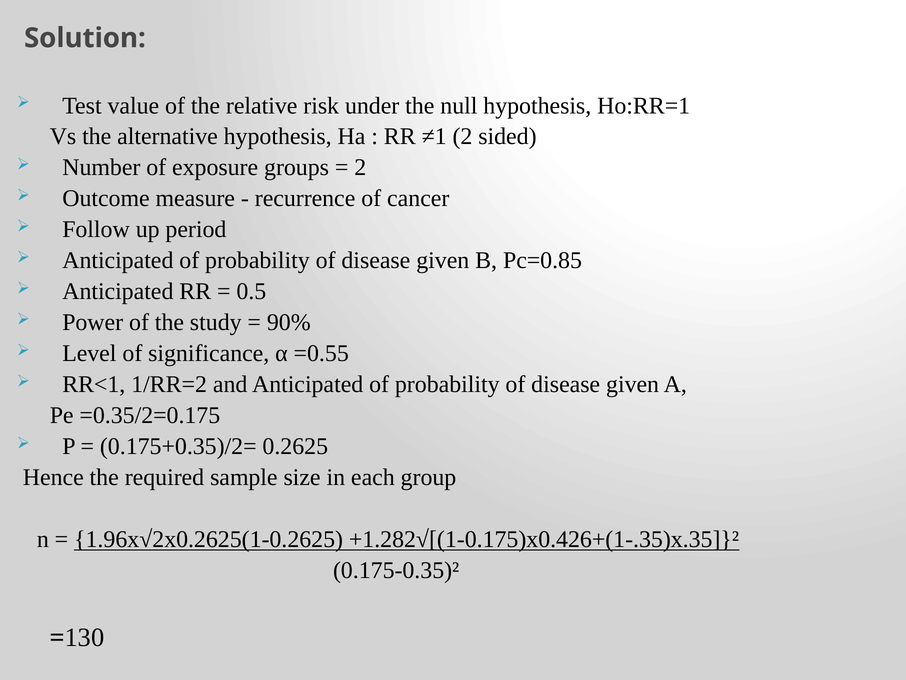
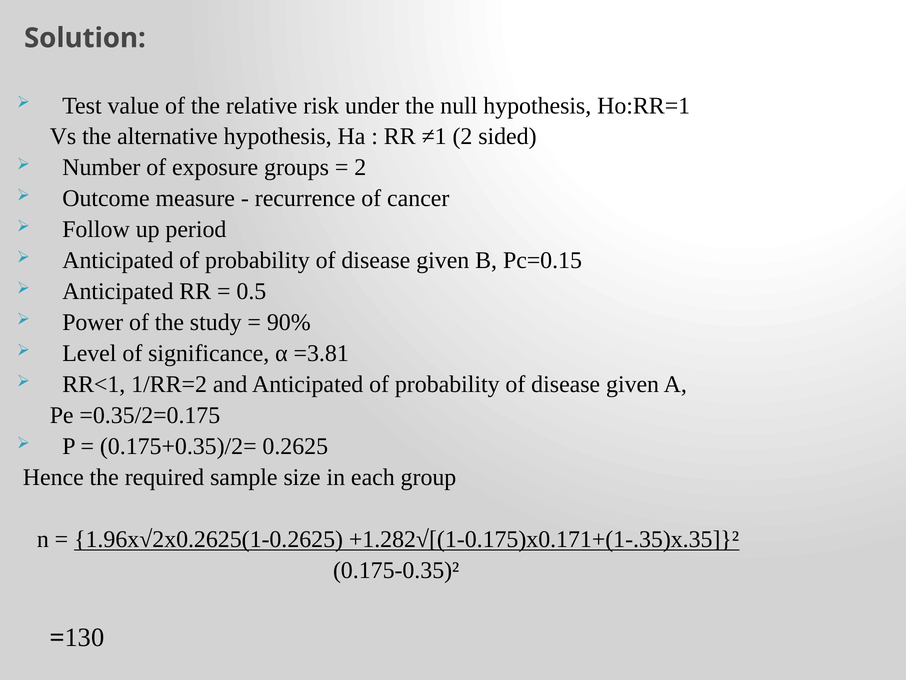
Pc=0.85: Pc=0.85 -> Pc=0.15 (542, 260)
=0.55: =0.55 -> =3.81 (321, 353)
+1.282√[(1-0.175)x0.426+(1-.35)x.35]}²: +1.282√[(1-0.175)x0.426+(1-.35)x.35]}² -> +1.282√[(1-0.175)x0.171+(1-.35)x.35]}² (544, 539)
